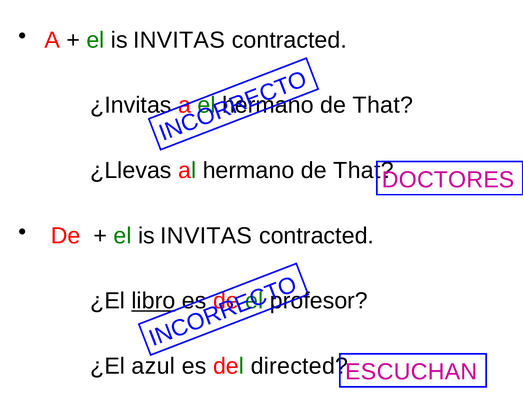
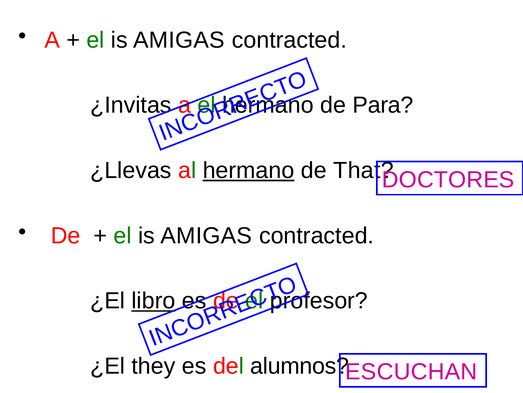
INVITAS: INVITAS -> AMIGAS (179, 40)
That: That -> Para (383, 105)
hermano underline: none -> present (249, 170)
INVITAS: INVITAS -> AMIGAS (206, 235)
azul: azul -> they (153, 366)
directed: directed -> alumnos (300, 366)
